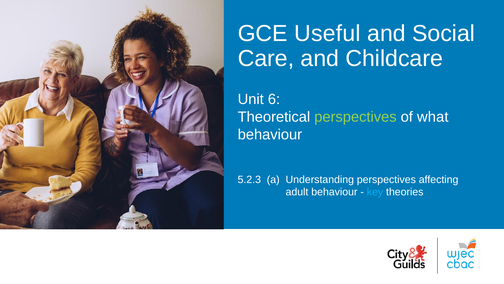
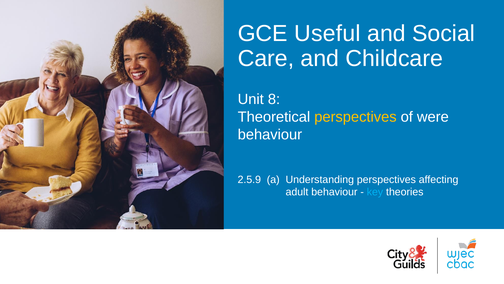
6: 6 -> 8 (274, 99)
perspectives colour: light green -> yellow (355, 117)
what: what -> were (433, 117)
5.2.3: 5.2.3 -> 2.5.9 (249, 179)
